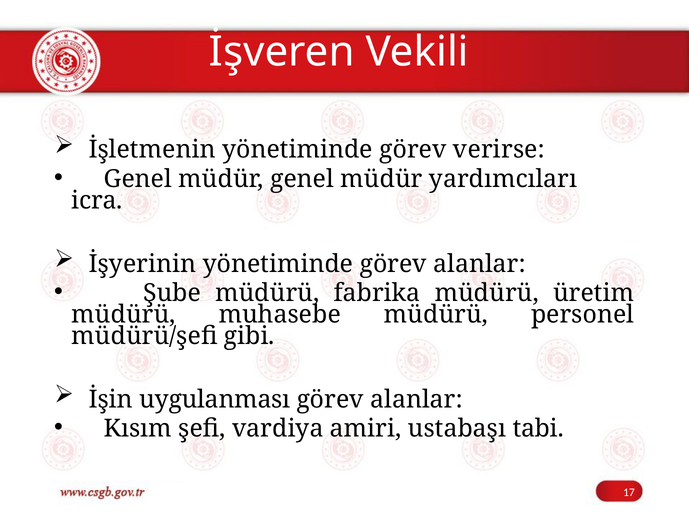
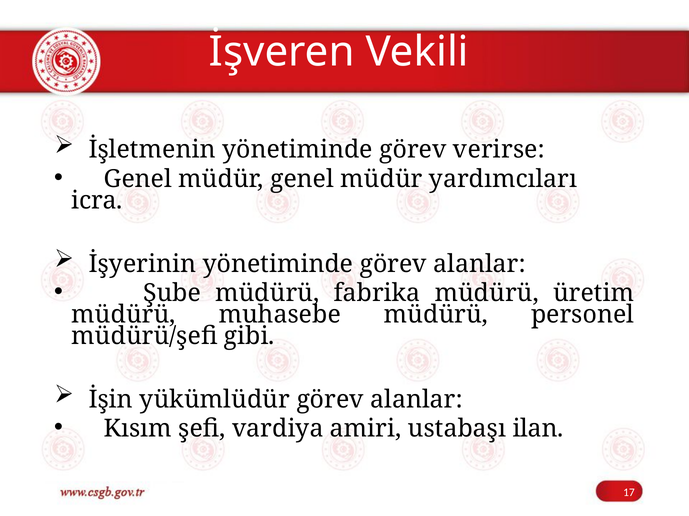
uygulanması: uygulanması -> yükümlüdür (215, 400)
tabi: tabi -> ilan (538, 429)
